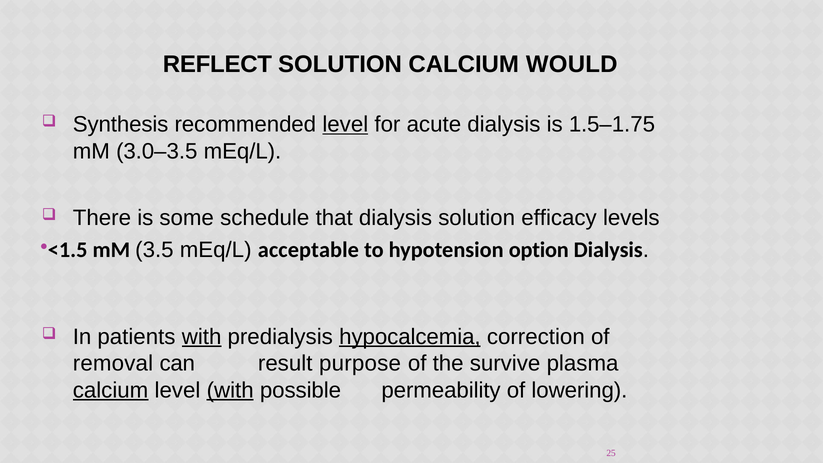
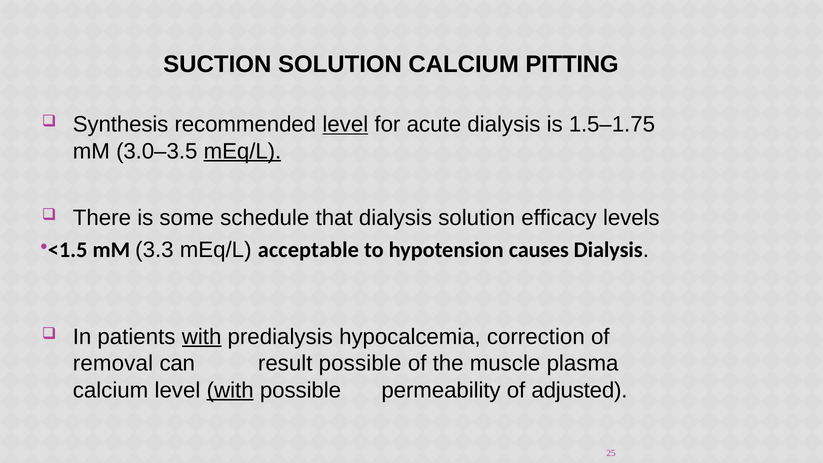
REFLECT: REFLECT -> SUCTION (217, 64)
WOULD: WOULD -> PITTING (572, 64)
mEq/L underline: none -> present (242, 151)
3.5: 3.5 -> 3.3 (154, 250)
option: option -> causes (539, 250)
hypocalcemia underline: present -> none (410, 337)
result purpose: purpose -> possible (360, 363)
survive: survive -> muscle (505, 363)
calcium underline: present -> none (111, 390)
lowering: lowering -> adjusted (579, 390)
